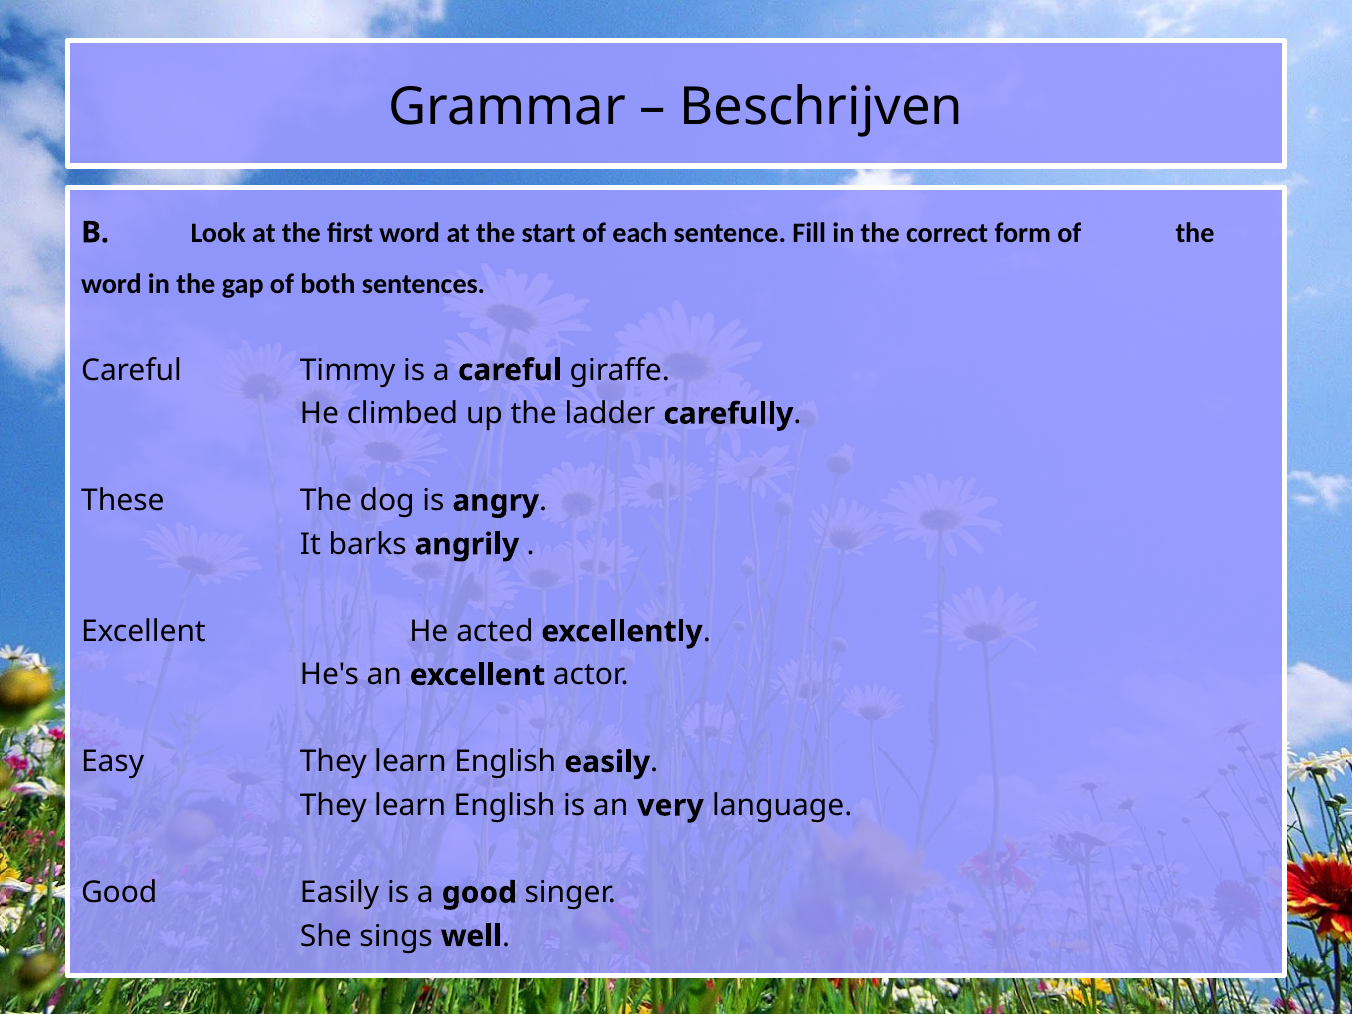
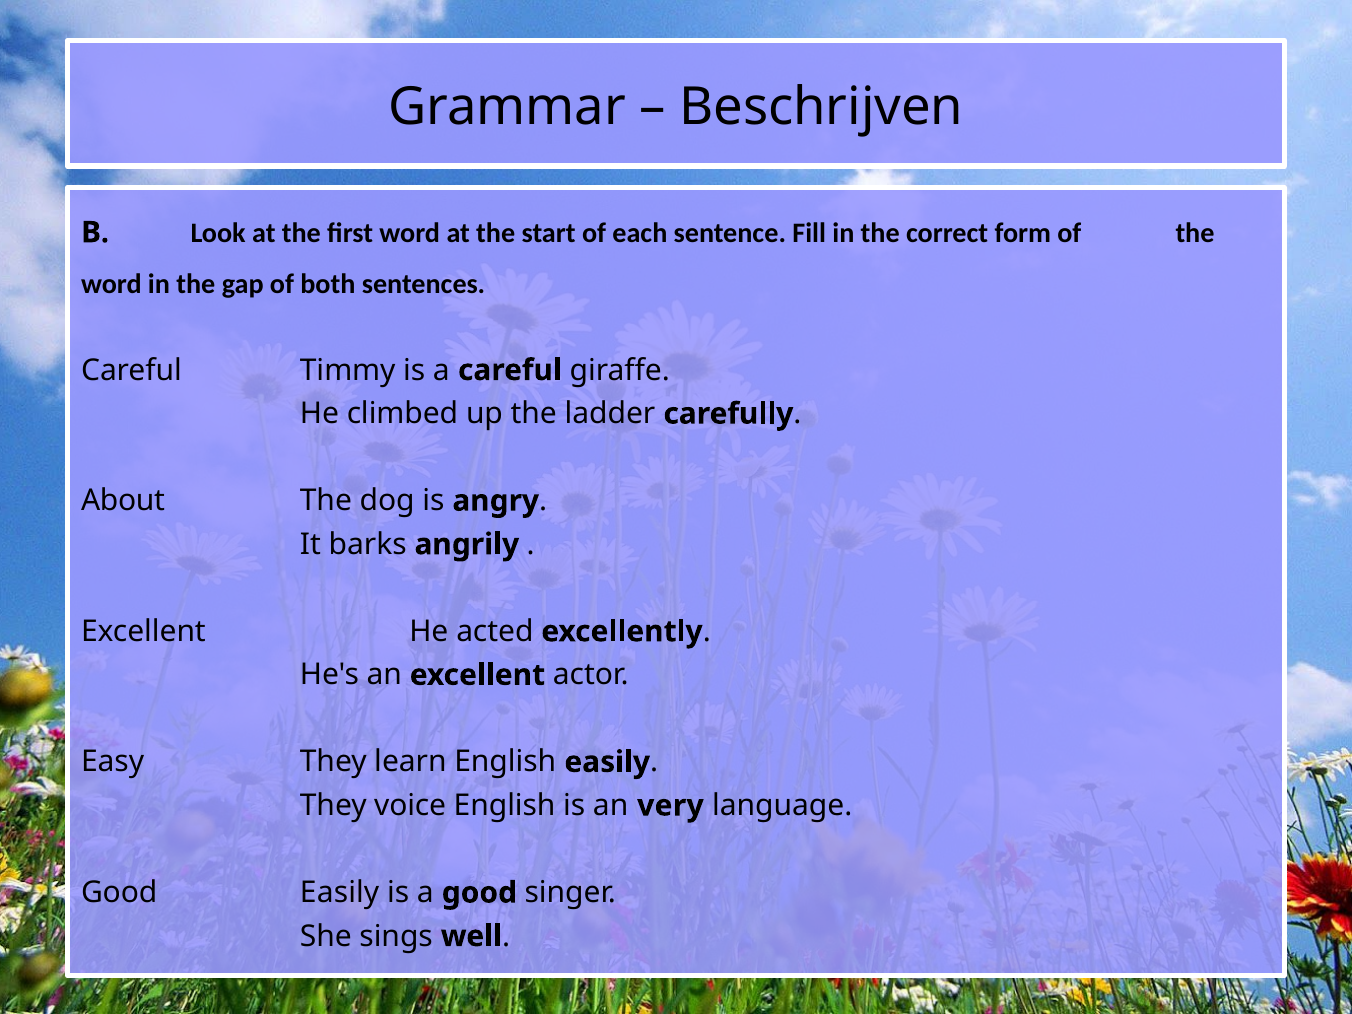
These: These -> About (123, 501)
learn: learn -> voice (410, 806)
